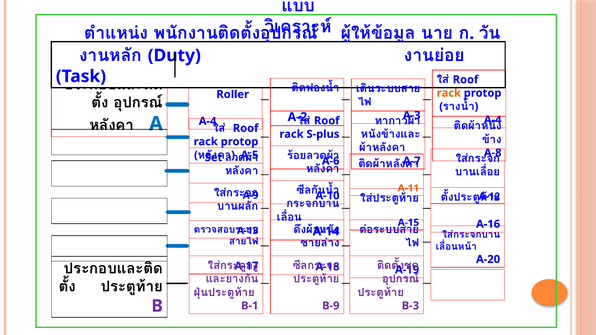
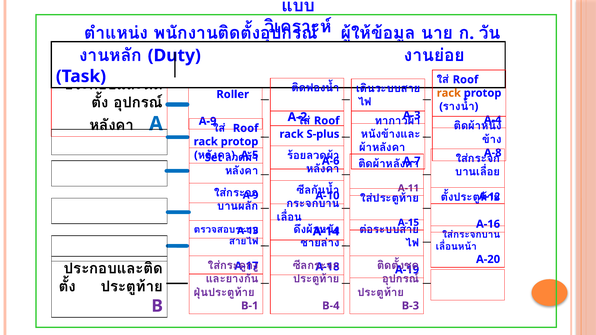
A-4: A-4 -> A-9 (208, 121)
A-11 colour: orange -> purple (408, 188)
B-9: B-9 -> B-4 (331, 306)
